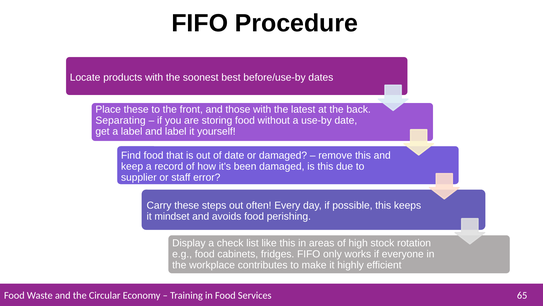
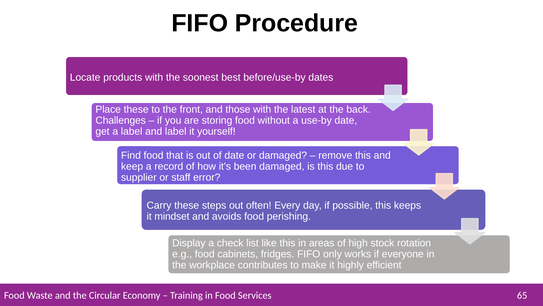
Separating: Separating -> Challenges (121, 120)
